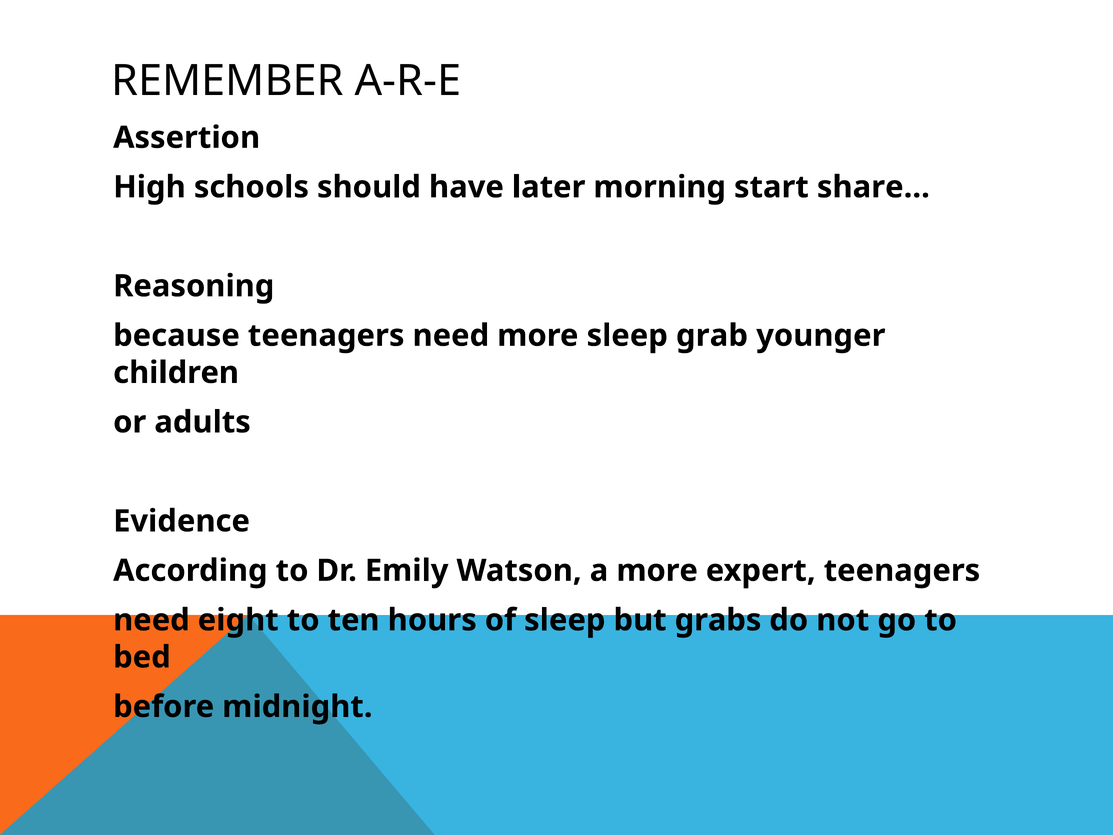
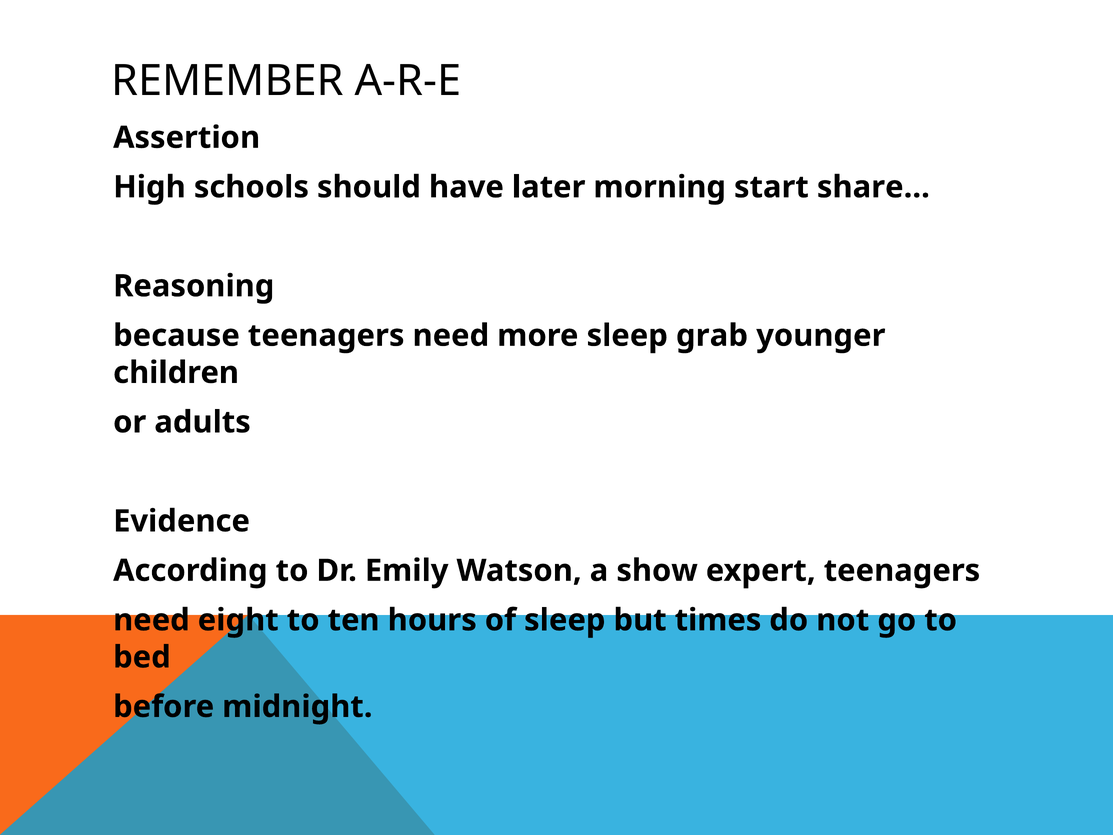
a more: more -> show (657, 570)
grabs: grabs -> times (718, 620)
